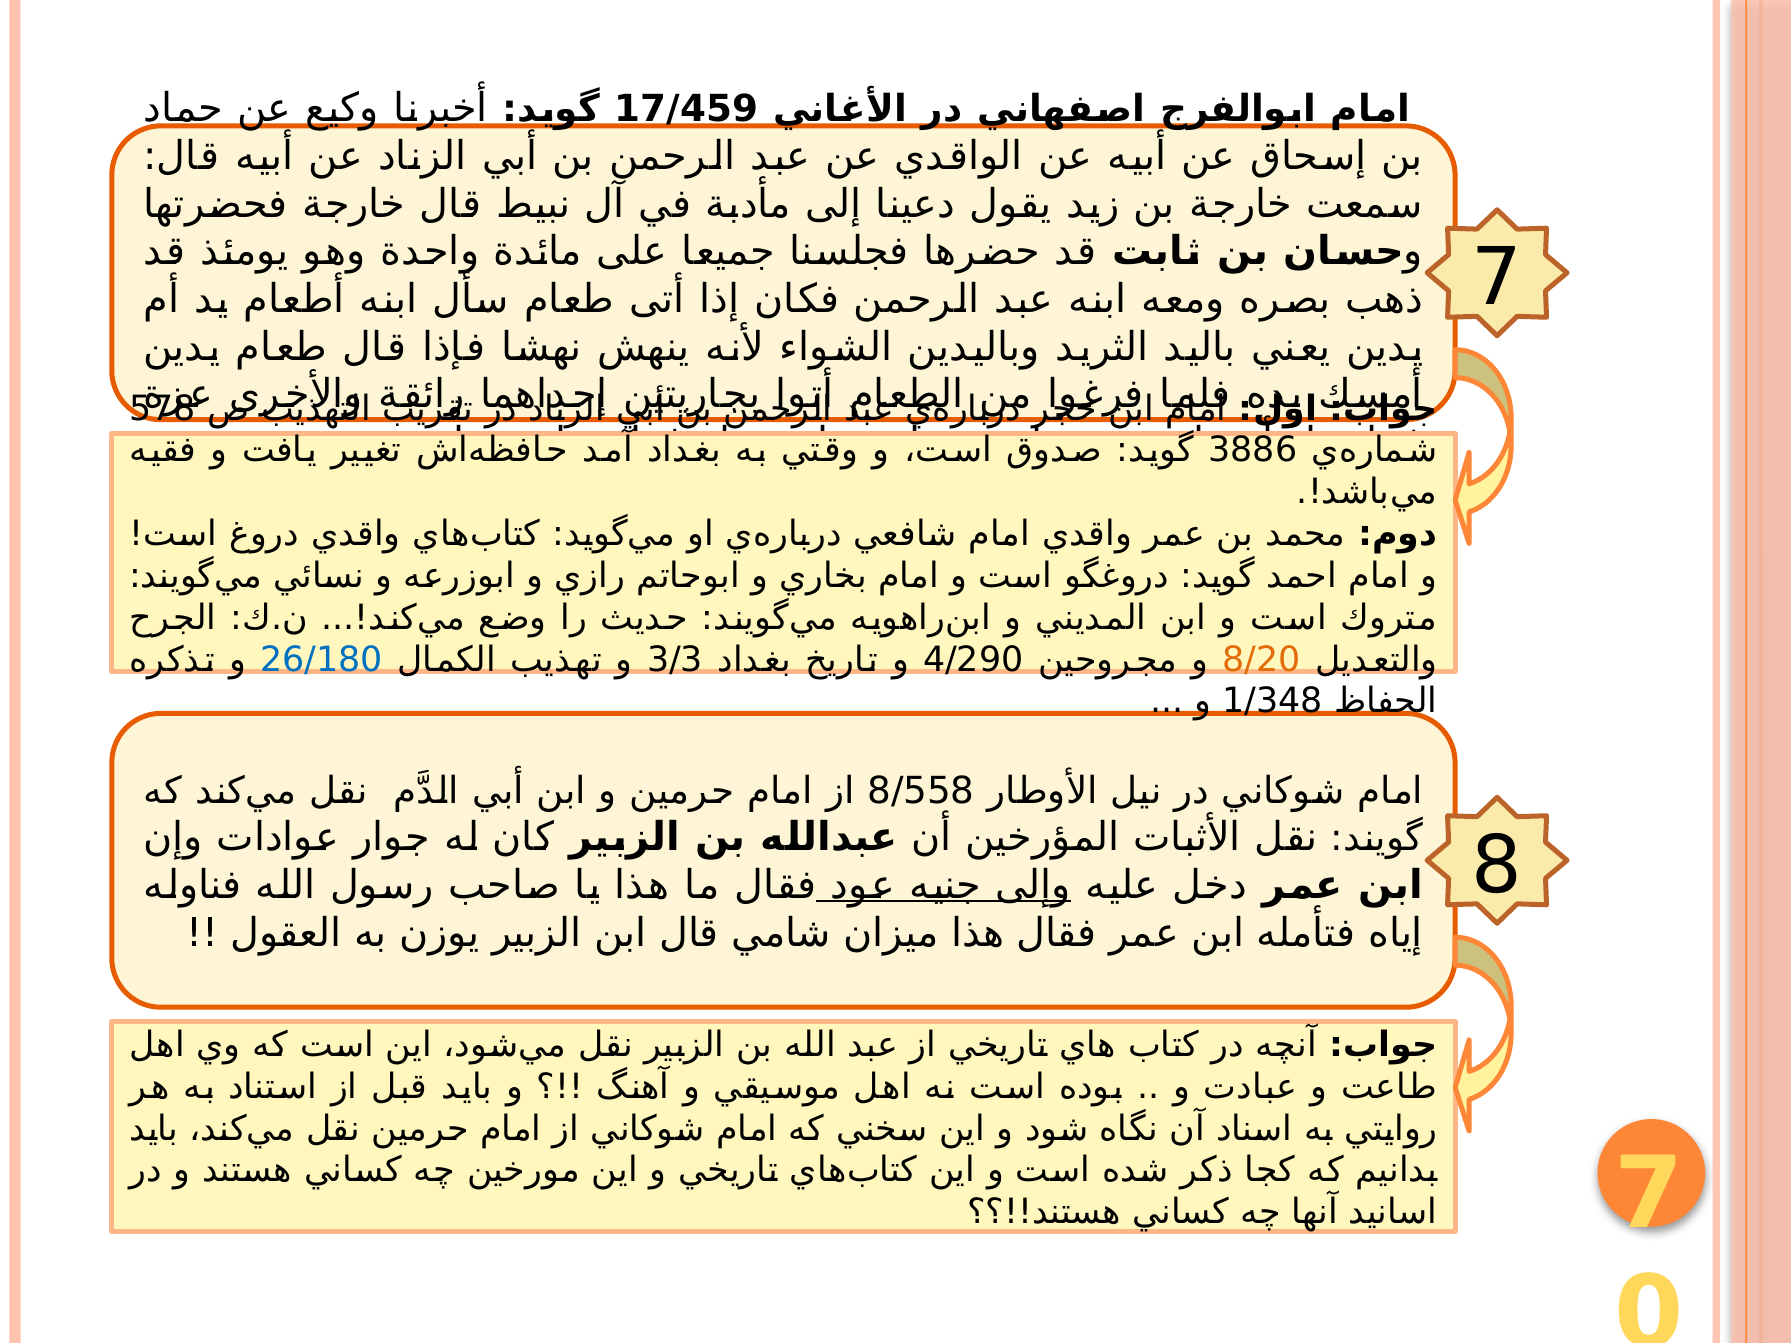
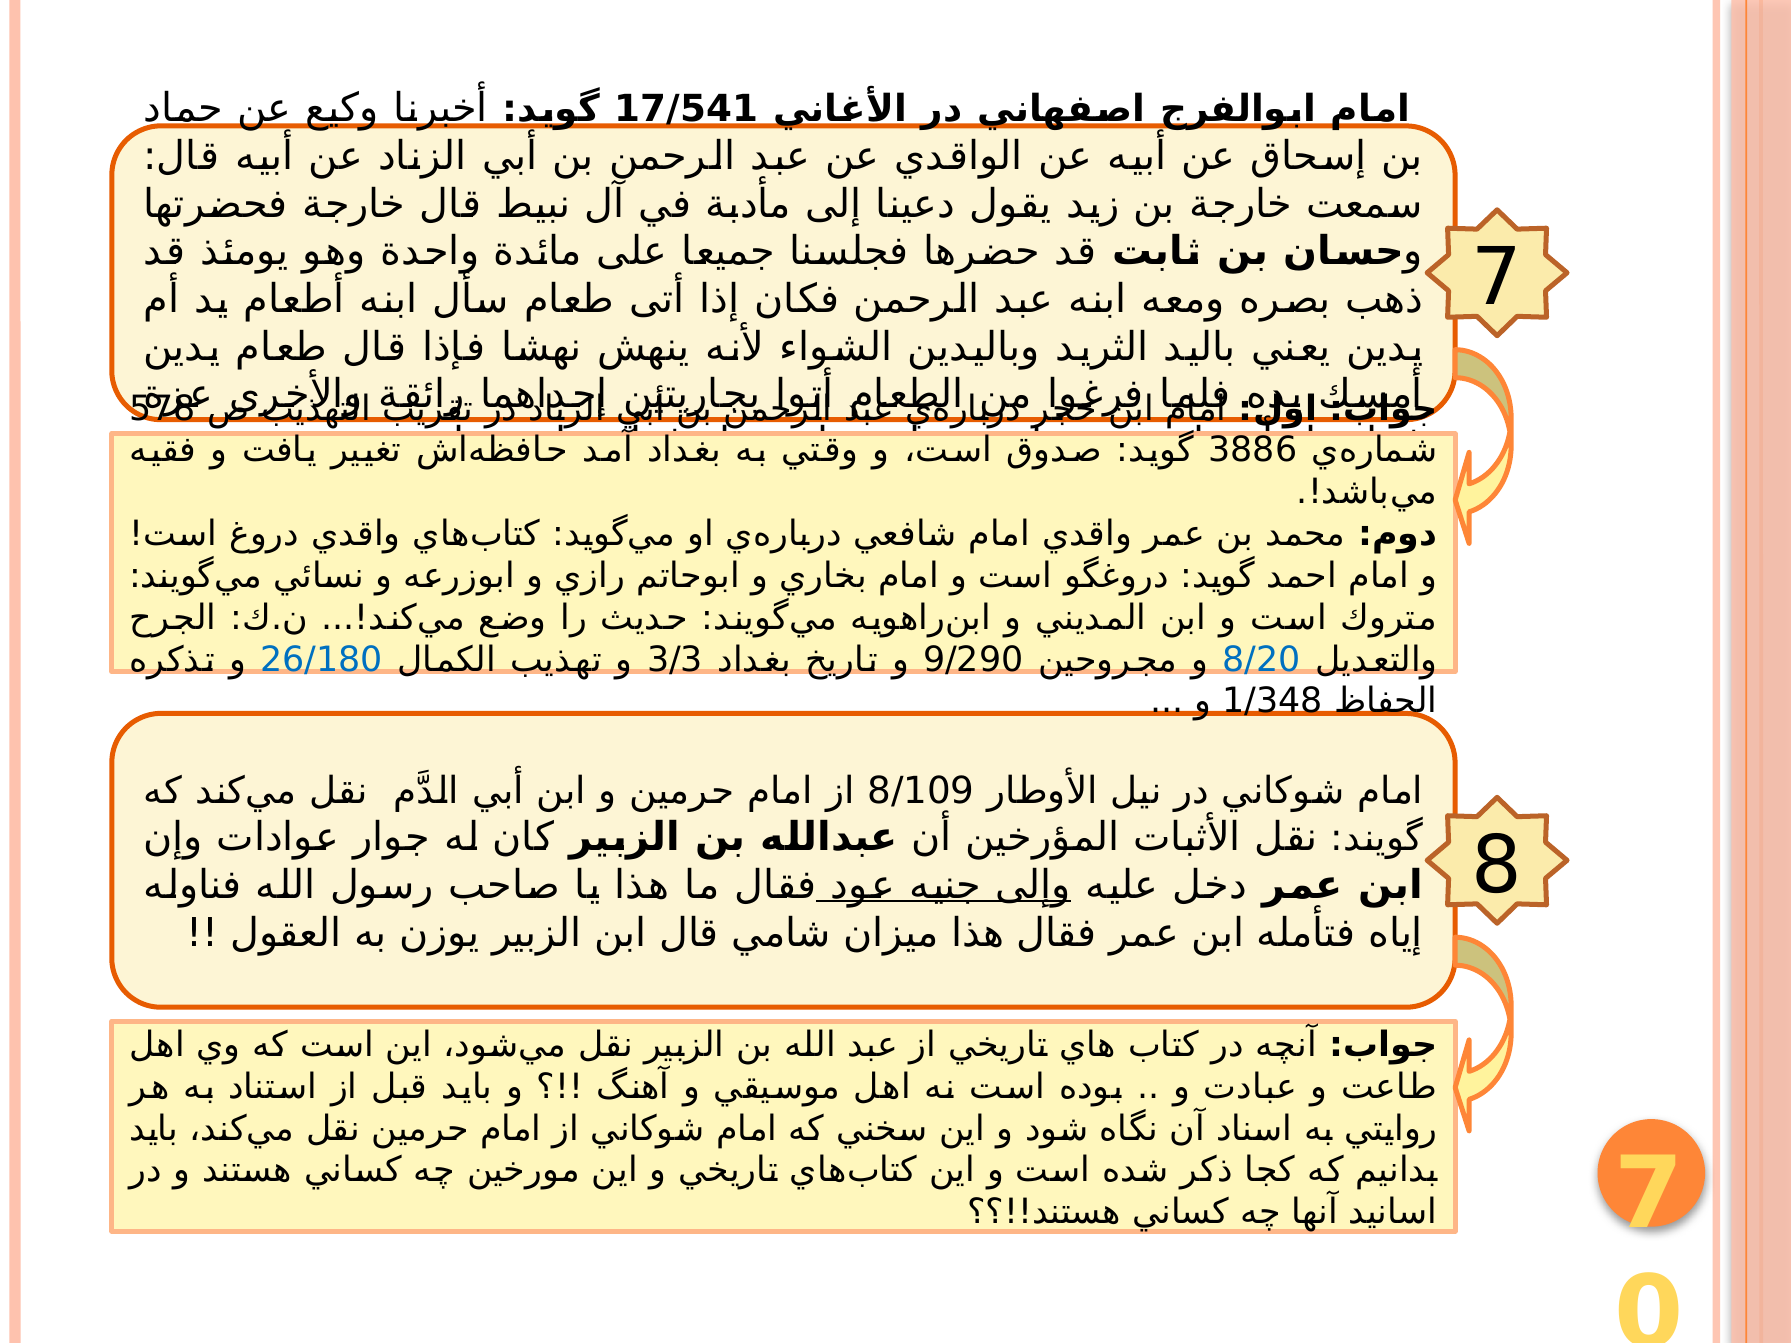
17/459: 17/459 -> 17/541 (687, 109)
4/290: 4/290 -> 9/290 (973, 660)
8/20 colour: orange -> blue (1262, 660)
8/558: 8/558 -> 8/109 (921, 791)
